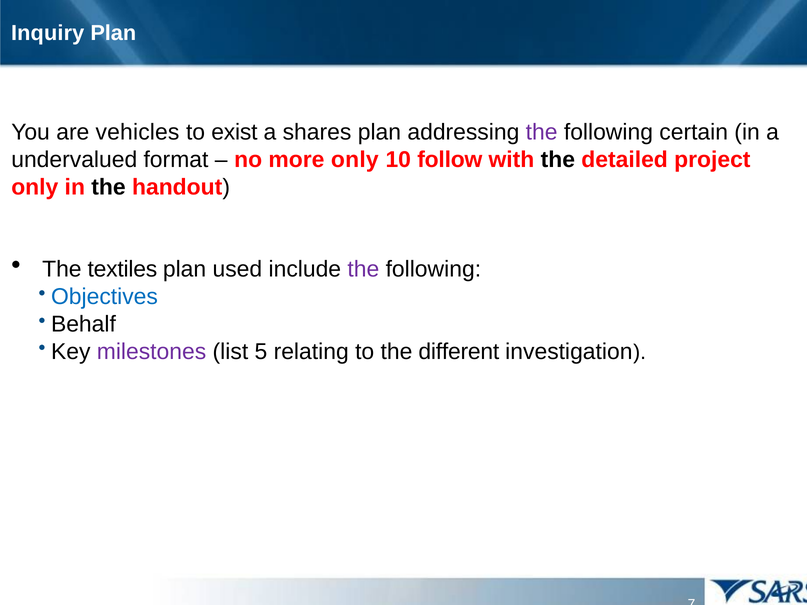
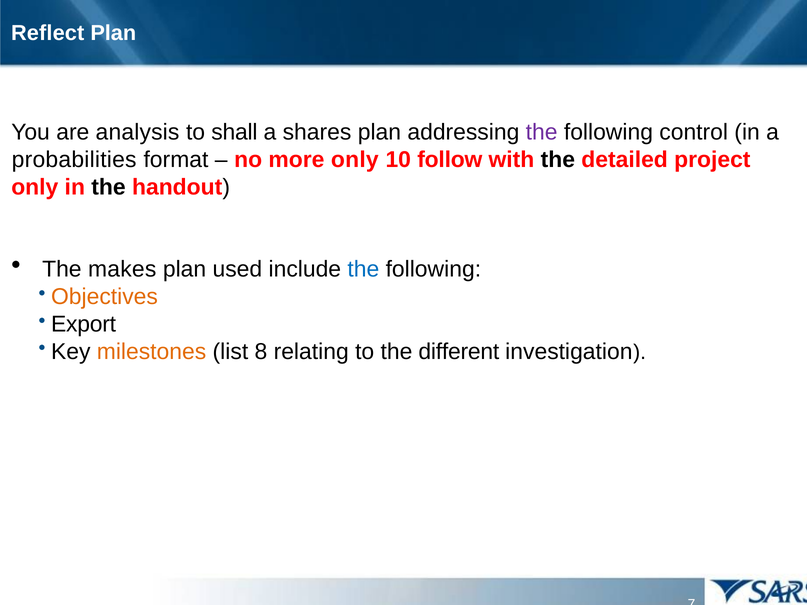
Inquiry: Inquiry -> Reflect (48, 33)
vehicles: vehicles -> analysis (138, 132)
exist: exist -> shall (234, 132)
certain: certain -> control (694, 132)
undervalued: undervalued -> probabilities (74, 160)
textiles: textiles -> makes (122, 270)
the colour: purple -> blue (363, 270)
Objectives colour: blue -> orange (104, 297)
Behalf: Behalf -> Export (84, 324)
milestones colour: purple -> orange (152, 352)
5: 5 -> 8 (261, 352)
